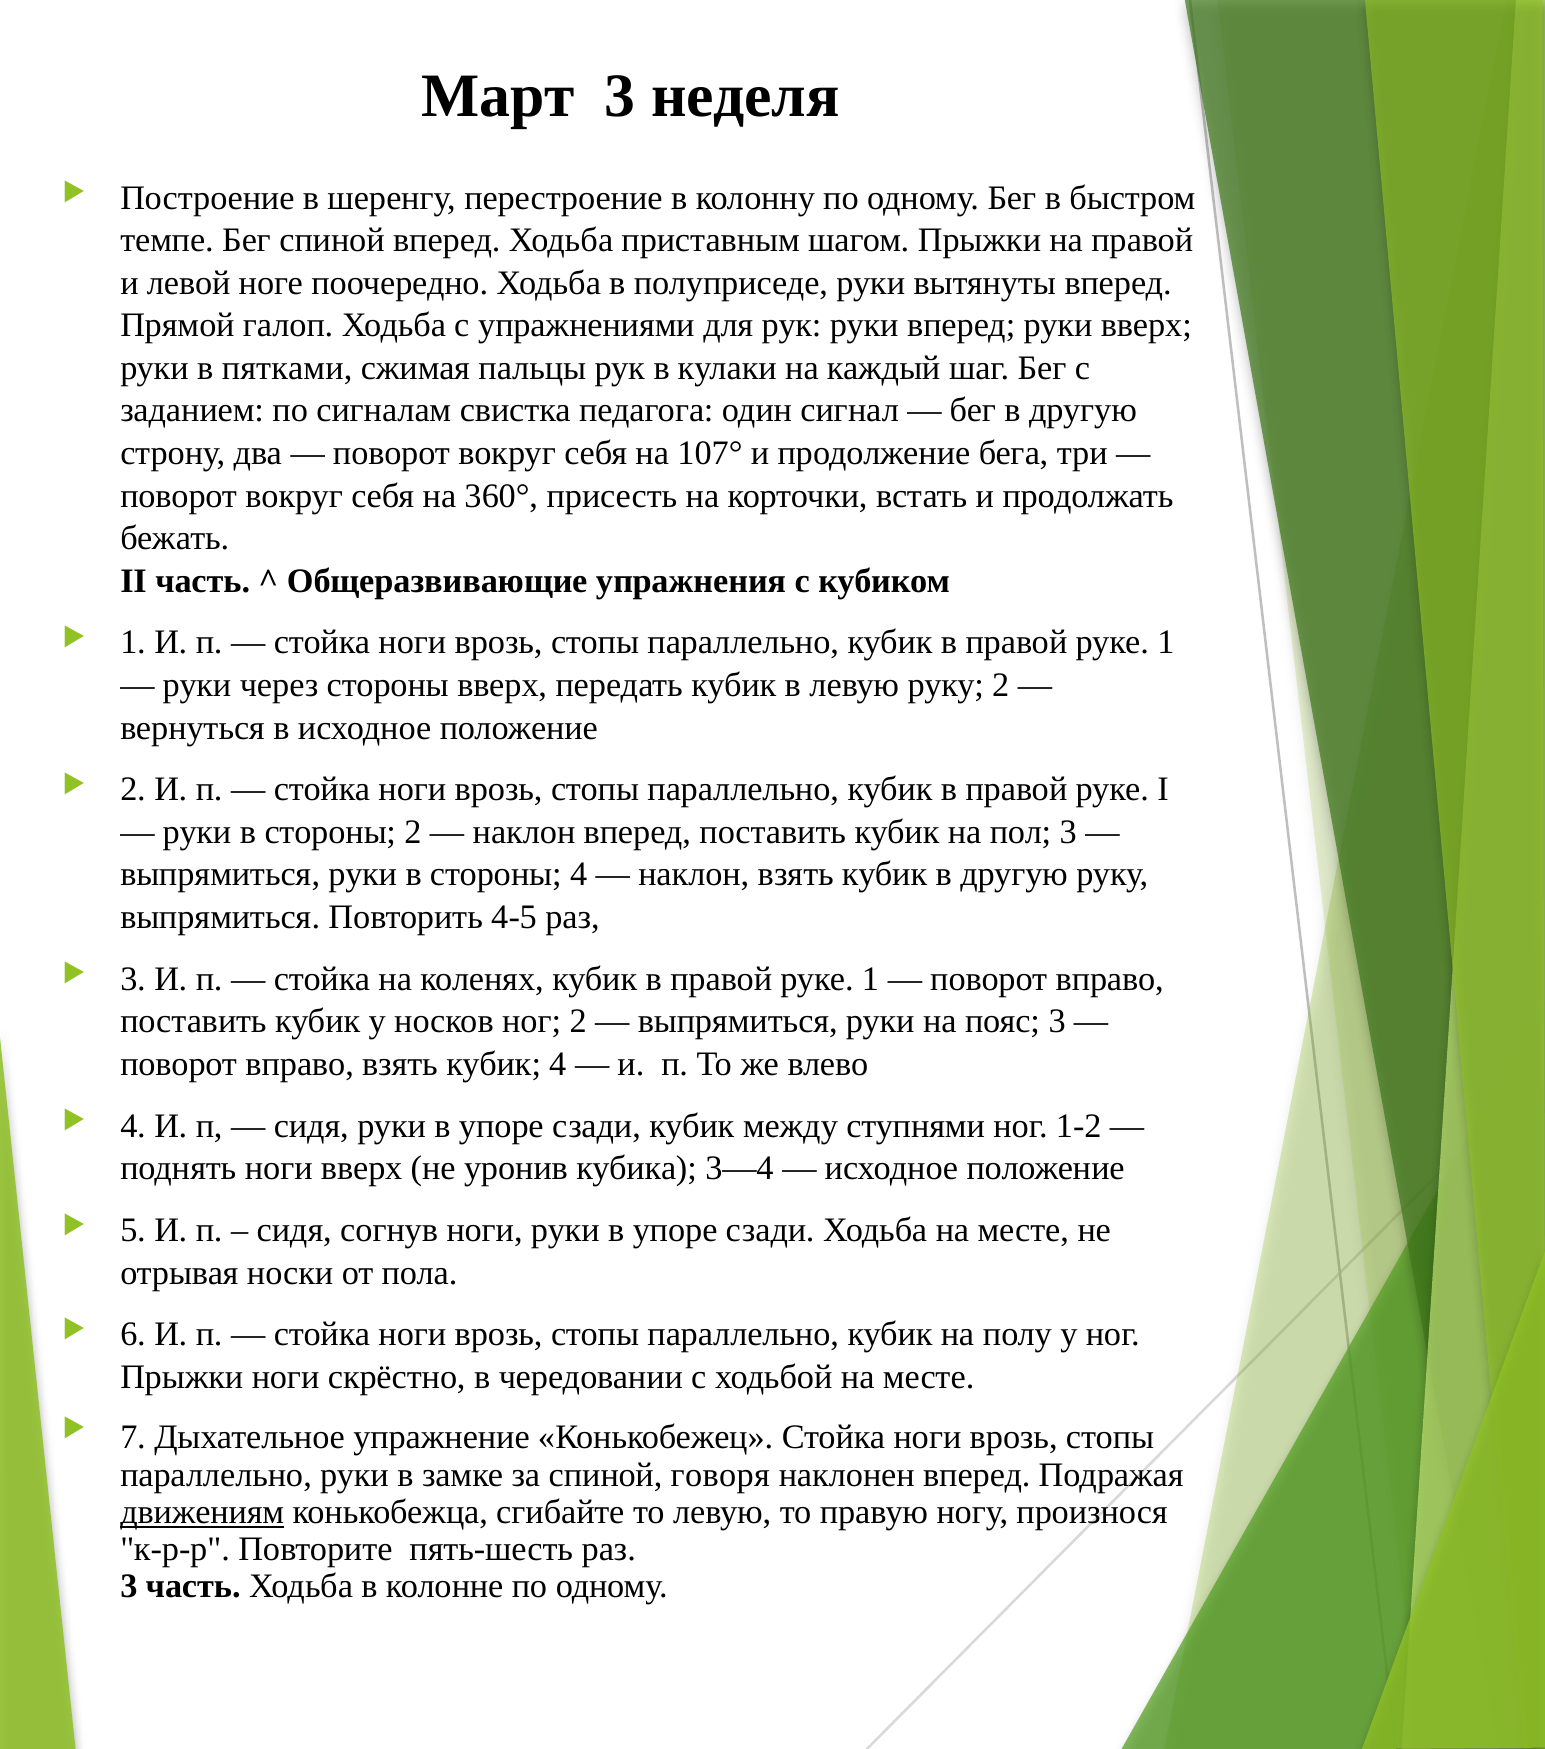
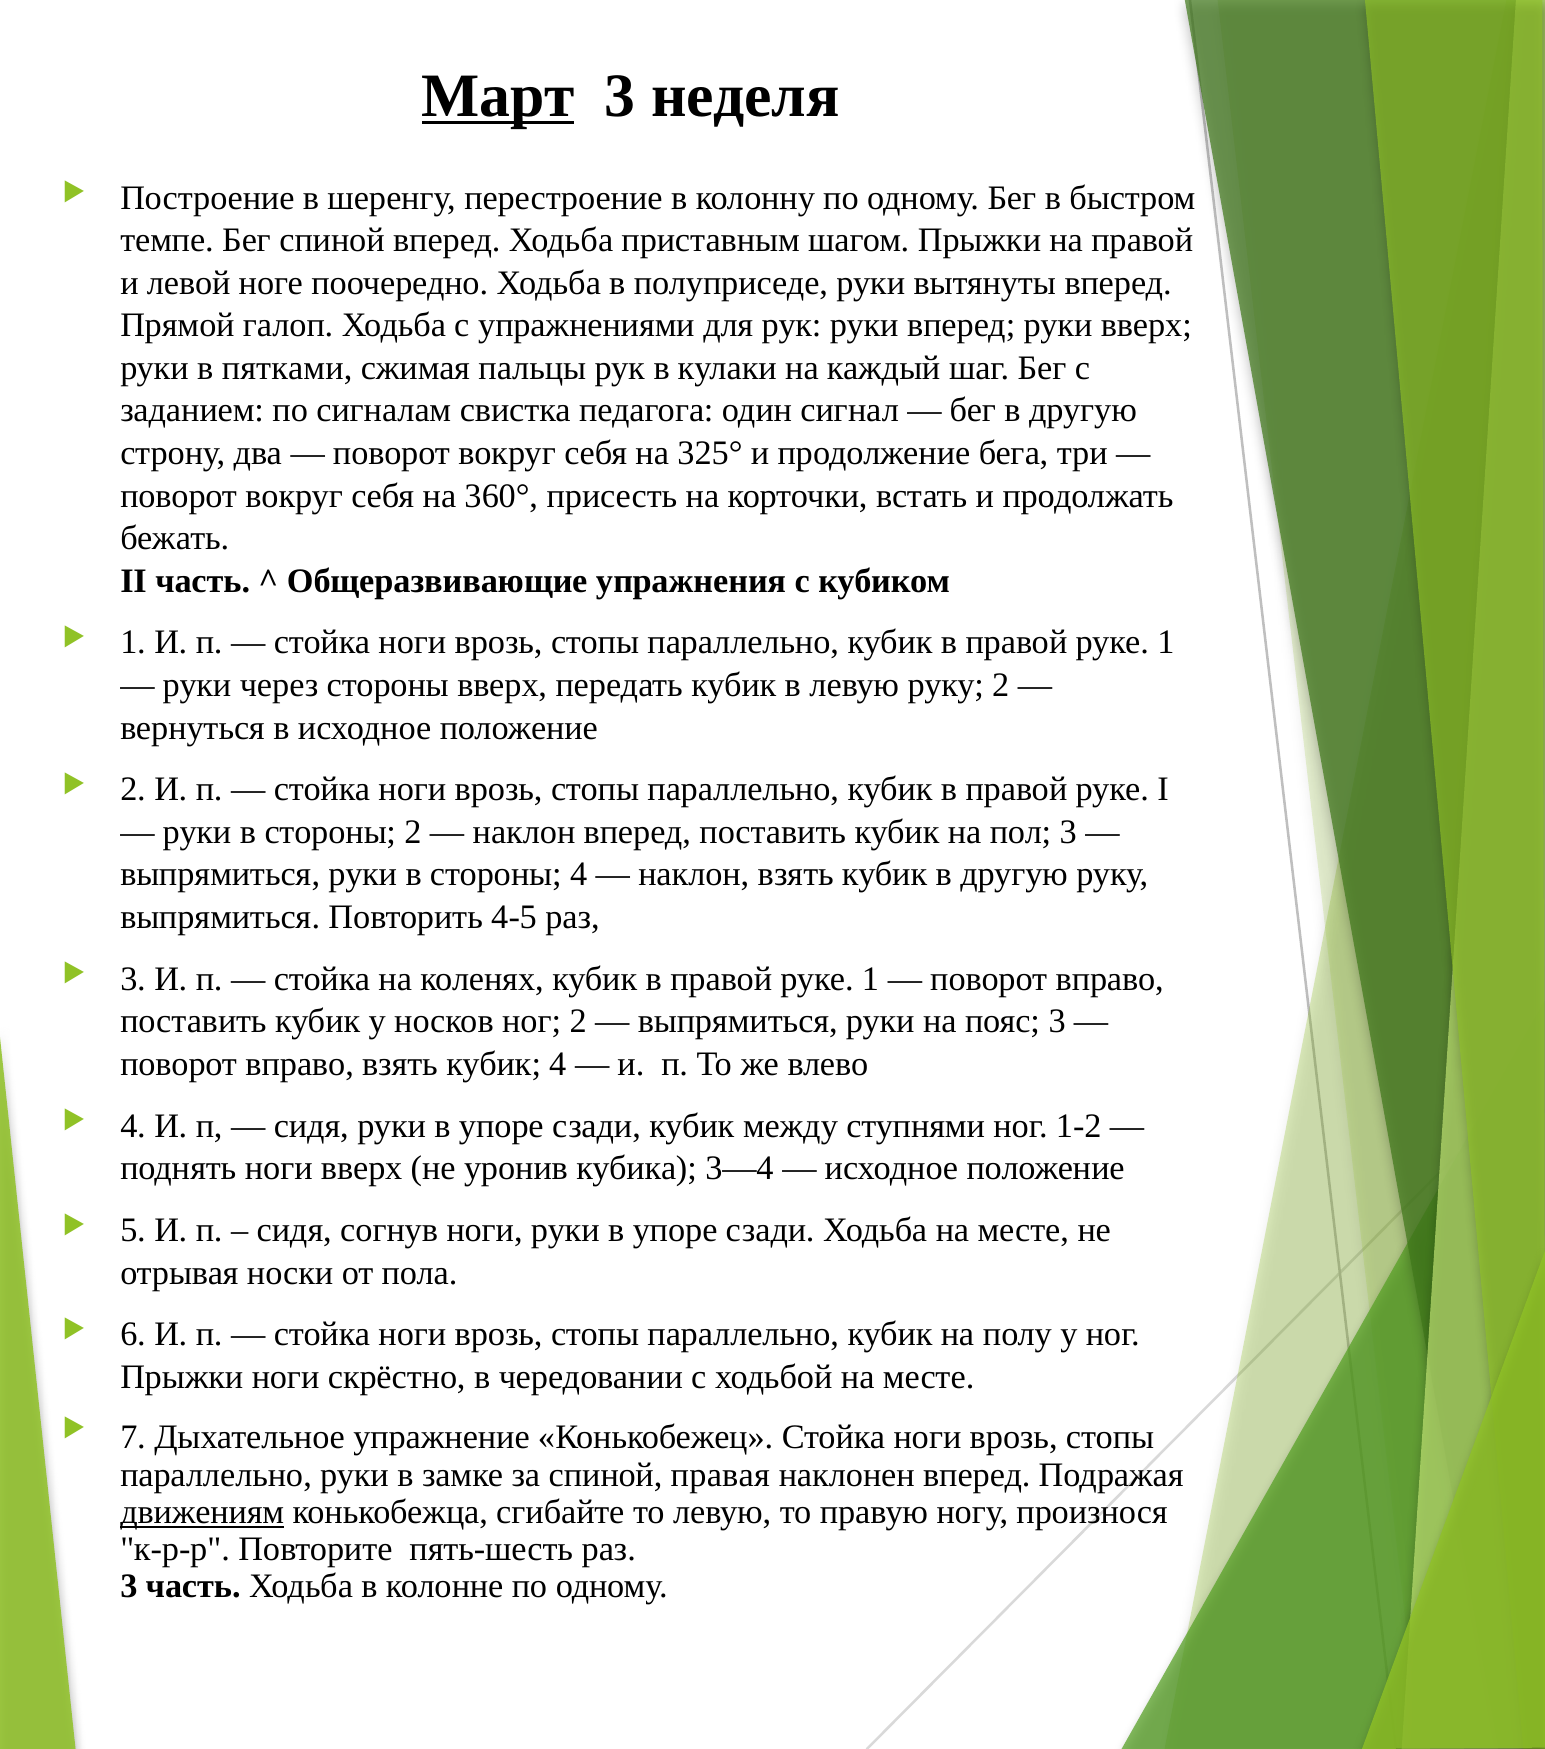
Март underline: none -> present (498, 96)
107°: 107° -> 325° (710, 453)
говоря: говоря -> правая (720, 1475)
